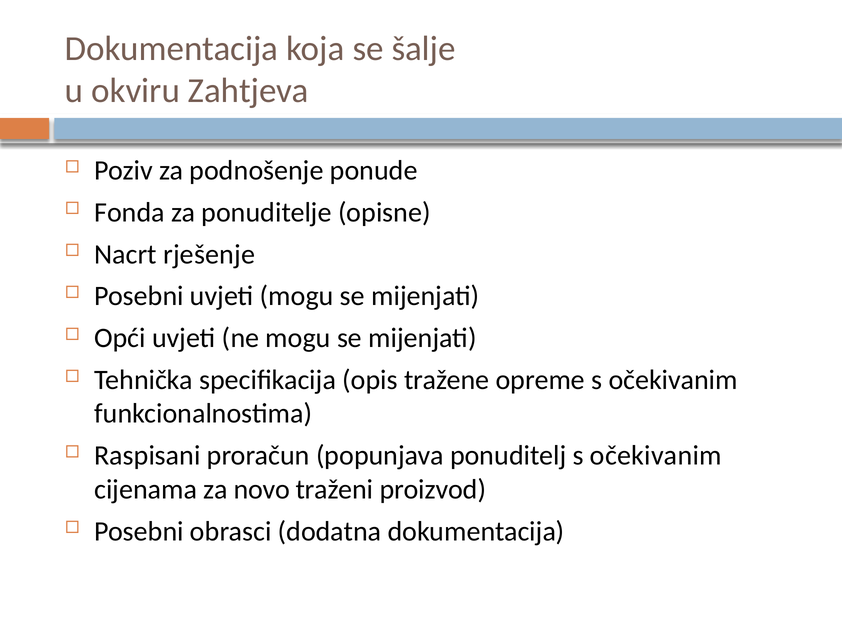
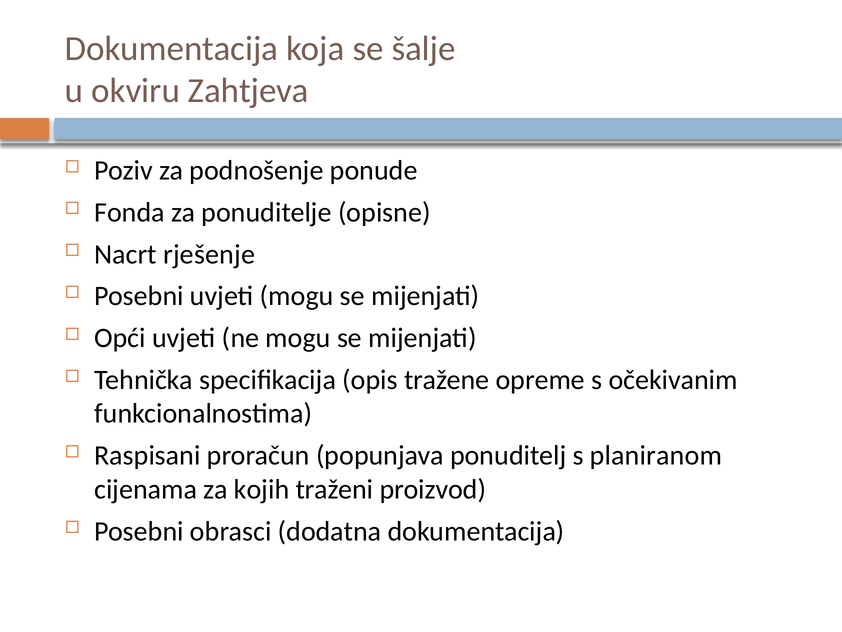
ponuditelj s očekivanim: očekivanim -> planiranom (656, 455)
novo: novo -> kojih (262, 489)
